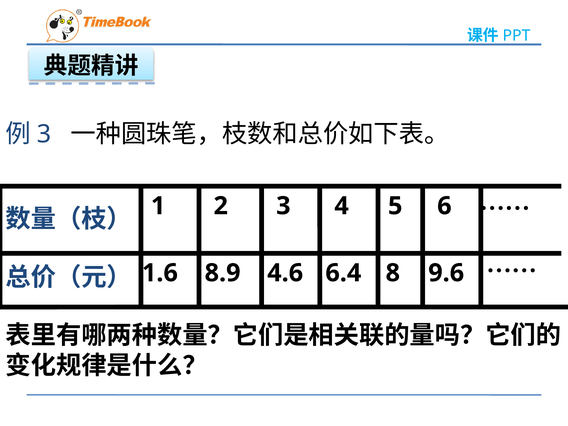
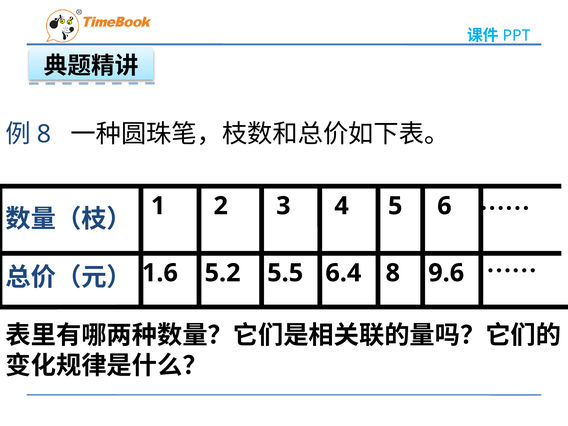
3: 3 -> 8 (44, 134)
8.9: 8.9 -> 5.2 (223, 273)
4.6: 4.6 -> 5.5 (285, 273)
